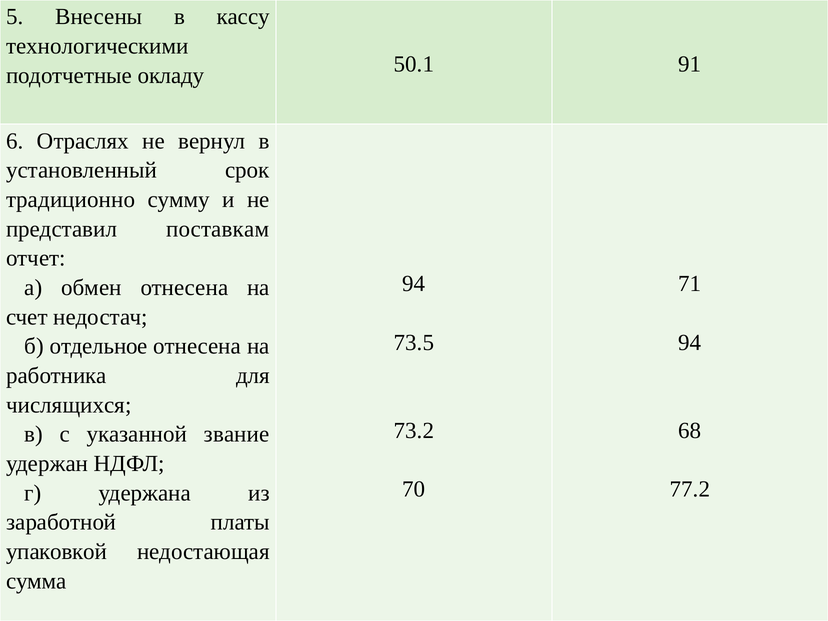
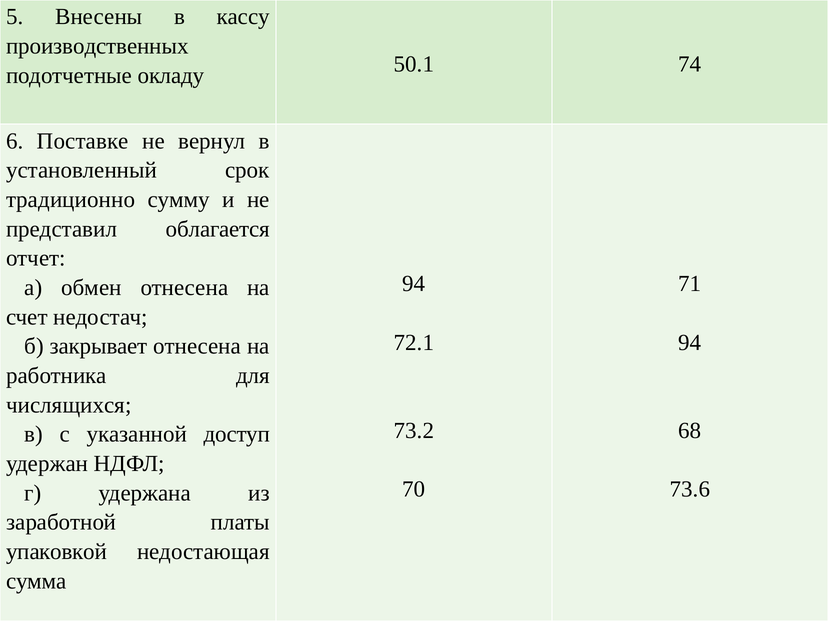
технологическими: технологическими -> производственных (97, 46)
91: 91 -> 74 (690, 64)
Отраслях: Отраслях -> Поставке (83, 141)
поставкам: поставкам -> облагается (218, 229)
73.5: 73.5 -> 72.1 (414, 343)
отдельное: отдельное -> закрывает (99, 346)
звание: звание -> доступ (237, 434)
77.2: 77.2 -> 73.6 (690, 489)
